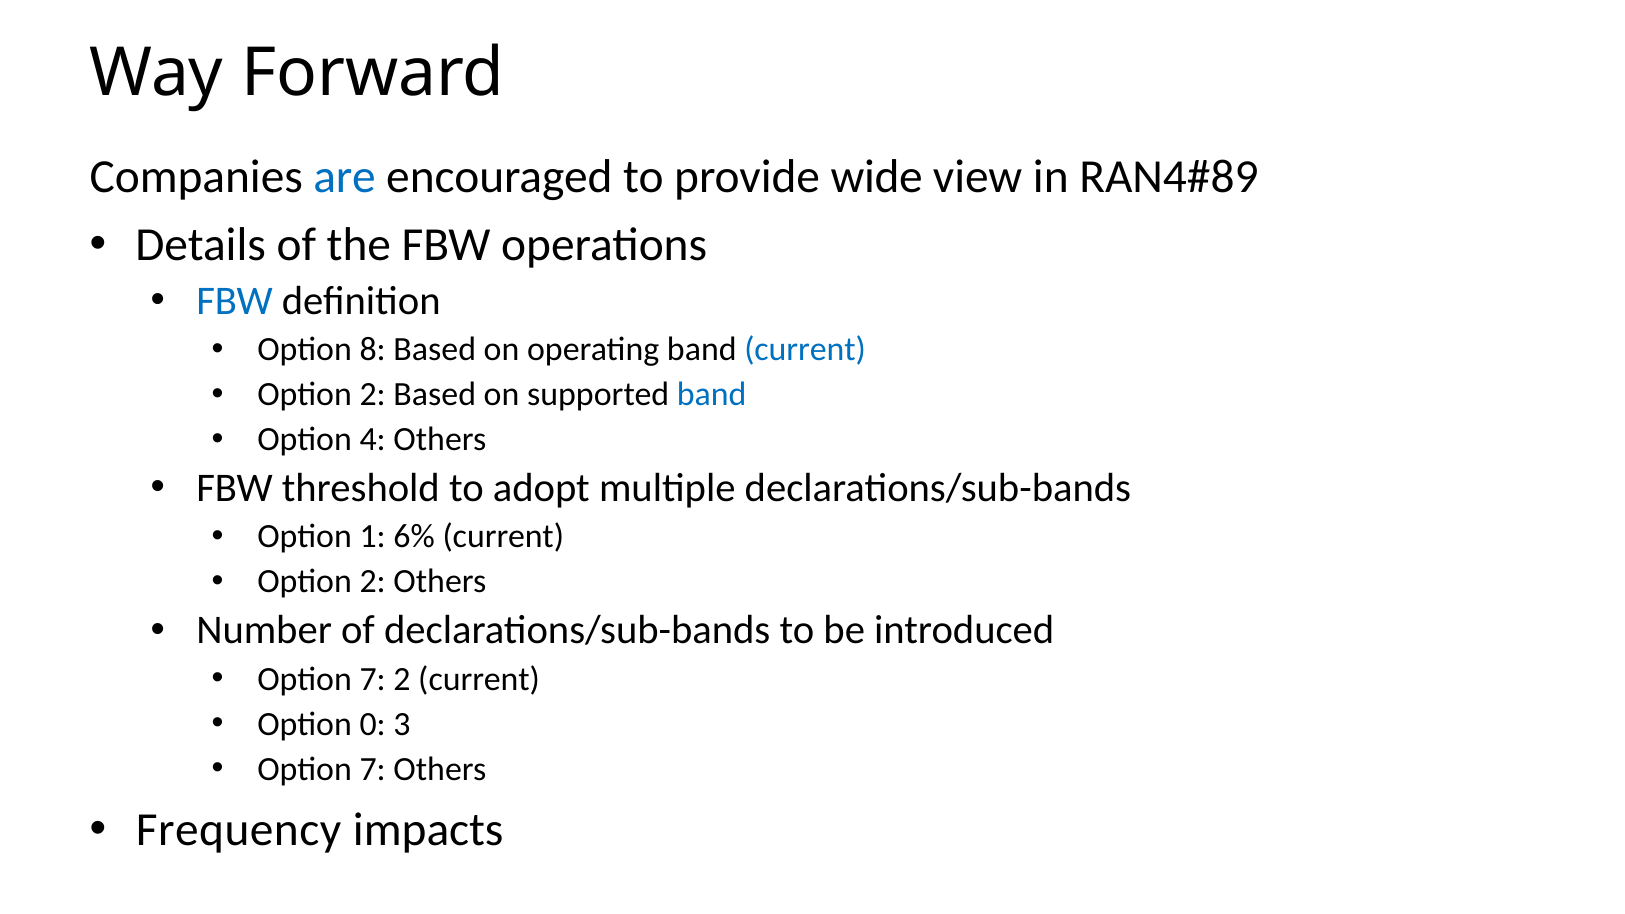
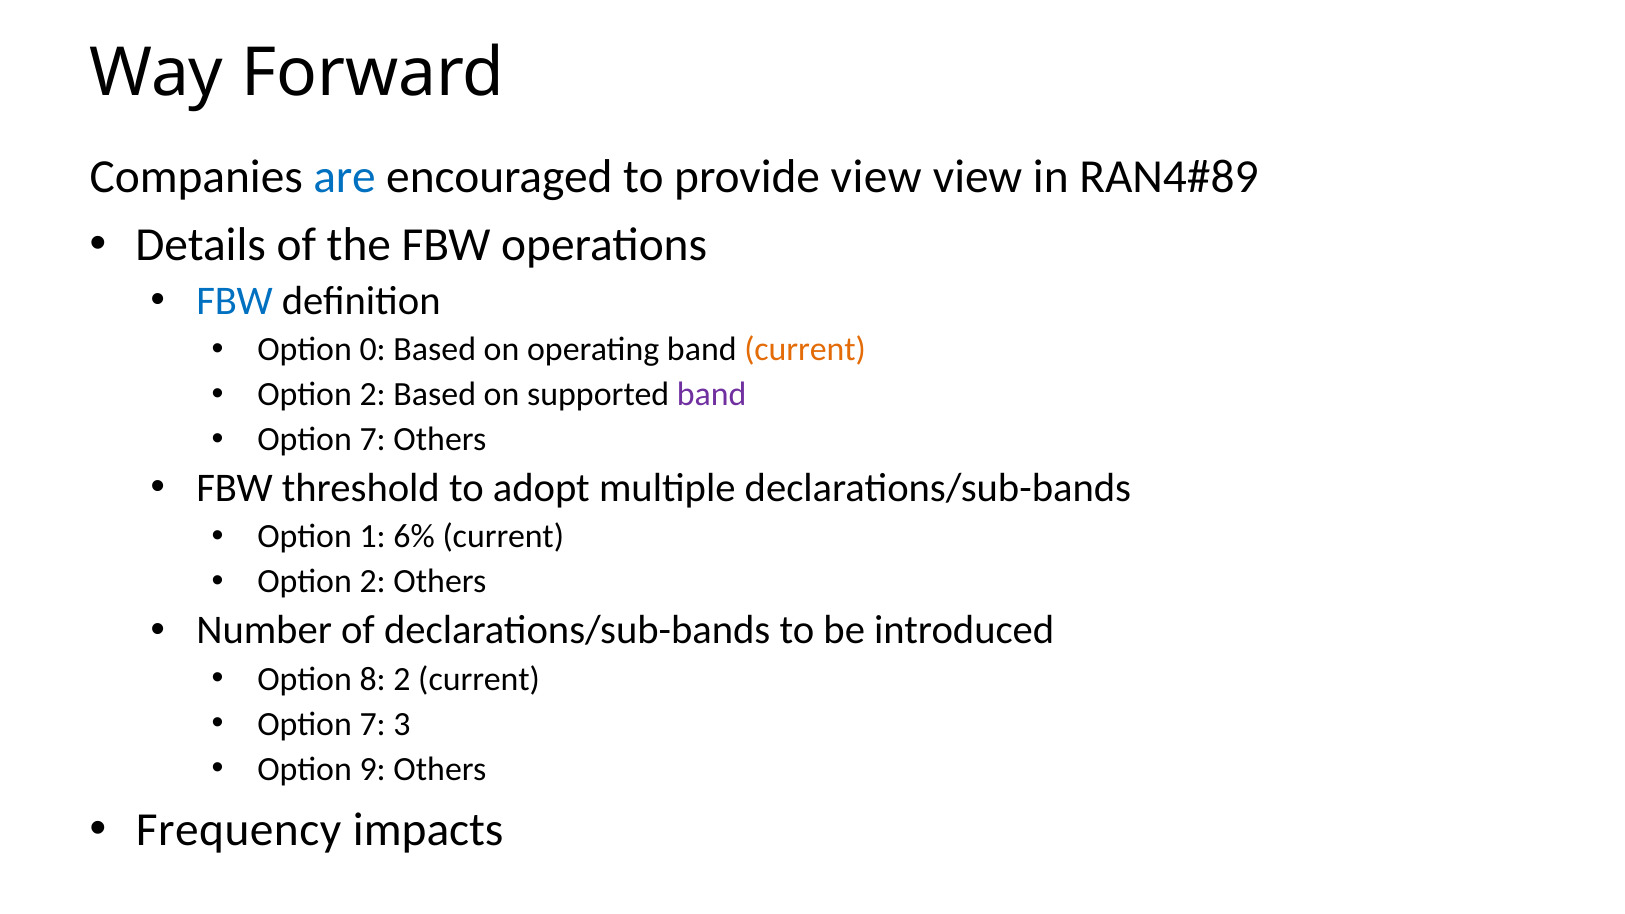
provide wide: wide -> view (876, 177)
8: 8 -> 0 (373, 349)
current colour: blue -> orange (805, 349)
band colour: blue -> purple (712, 394)
4: 4 -> 7 (373, 439)
7: 7 -> 8 (373, 679)
0: 0 -> 7 (373, 724)
7: 7 -> 9 (373, 769)
